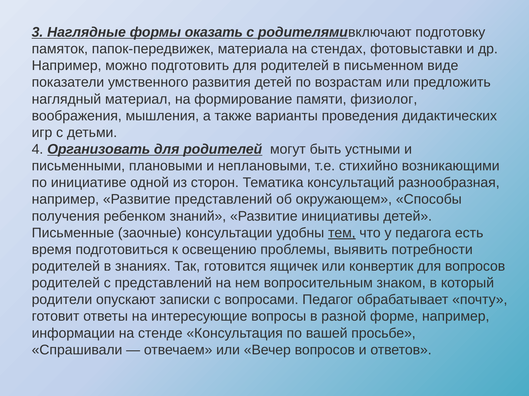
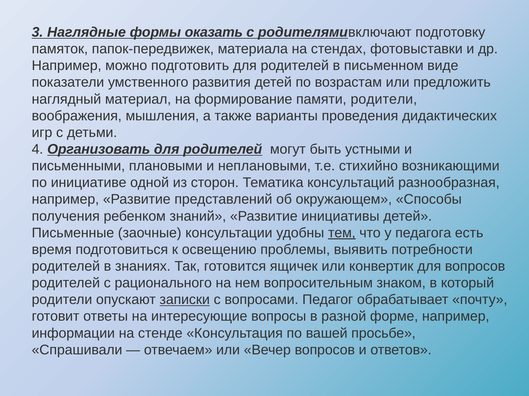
памяти физиолог: физиолог -> родители (384, 99)
с представлений: представлений -> рационального (163, 283)
записки underline: none -> present (185, 300)
